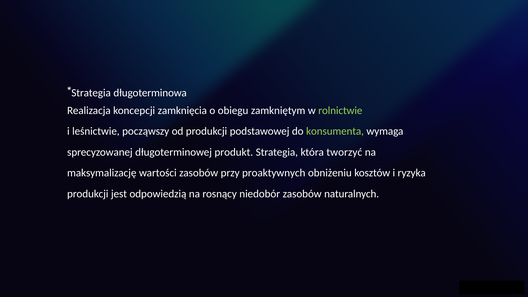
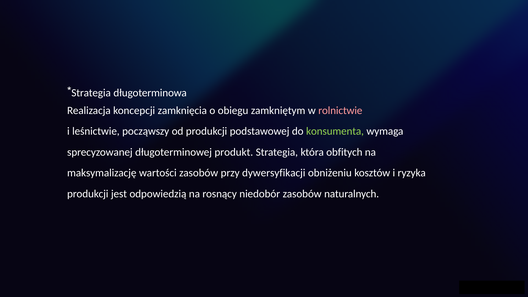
rolnictwie colour: light green -> pink (340, 110)
tworzyć: tworzyć -> obfitych (344, 152)
proaktywnych: proaktywnych -> dywersyfikacji (274, 173)
